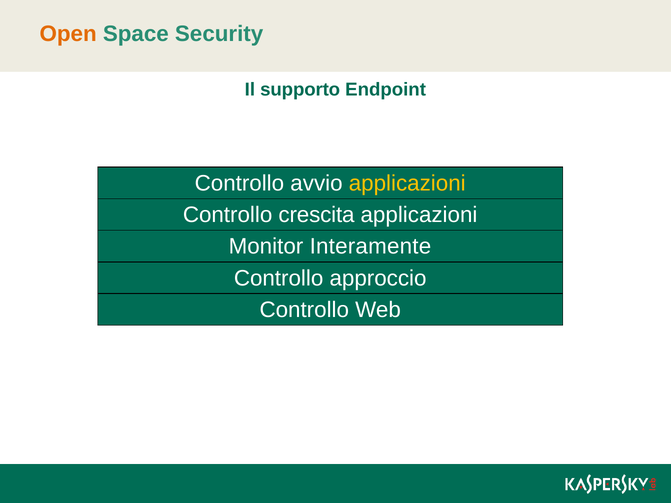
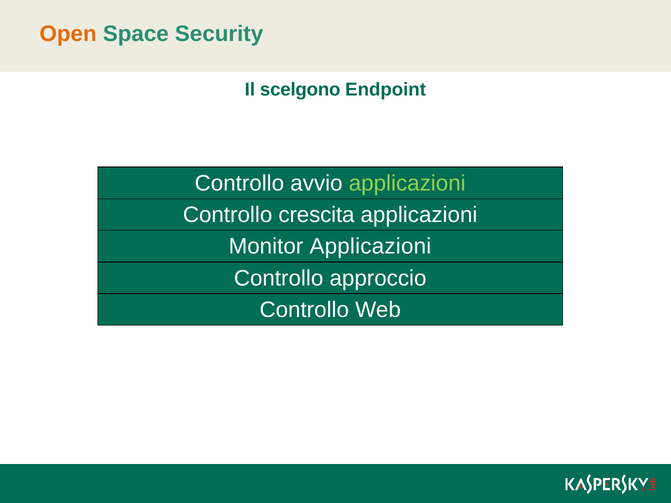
supporto: supporto -> scelgono (300, 90)
applicazioni colour: yellow -> light green (407, 183)
Monitor Interamente: Interamente -> Applicazioni (370, 247)
